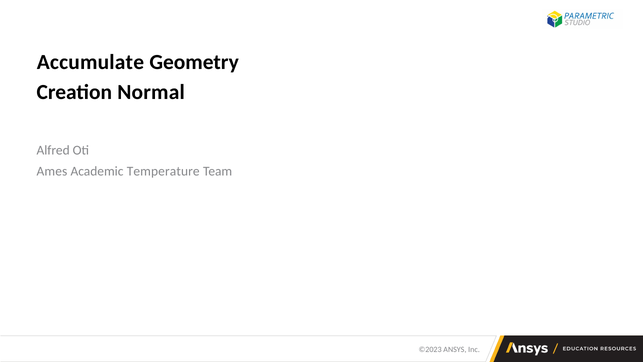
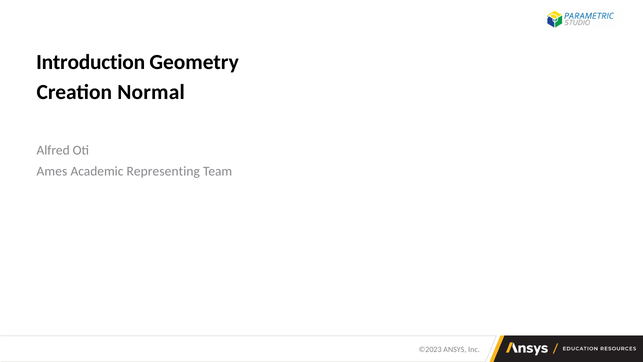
Accumulate: Accumulate -> Introduction (91, 62)
Temperature: Temperature -> Representing (163, 171)
